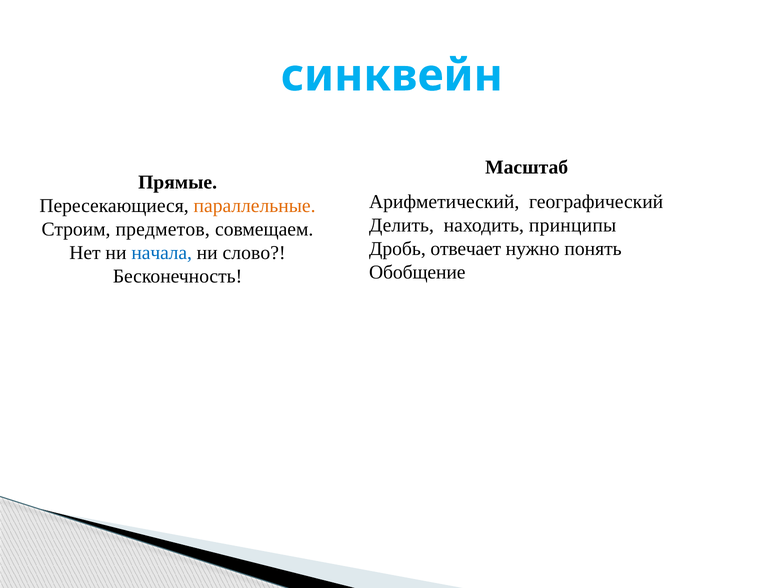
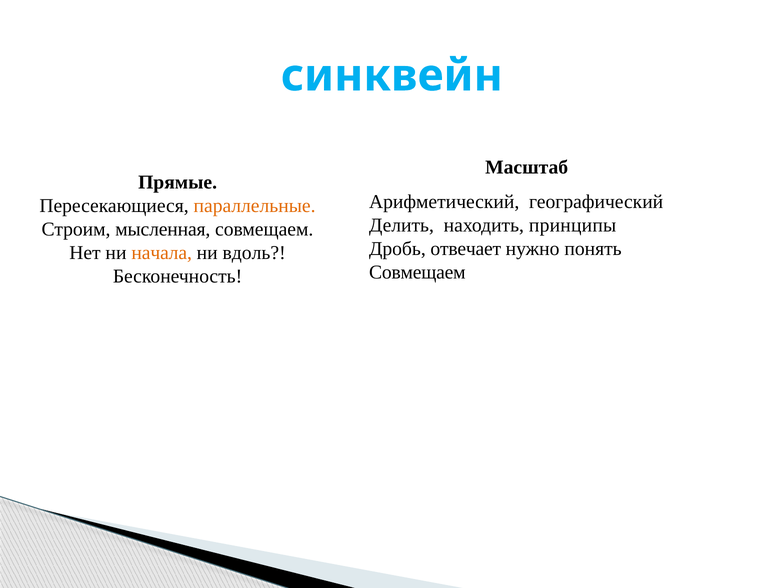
предметов: предметов -> мысленная (163, 229)
начала colour: blue -> orange (162, 253)
слово: слово -> вдоль (254, 253)
Обобщение: Обобщение -> Совмещаем (417, 272)
